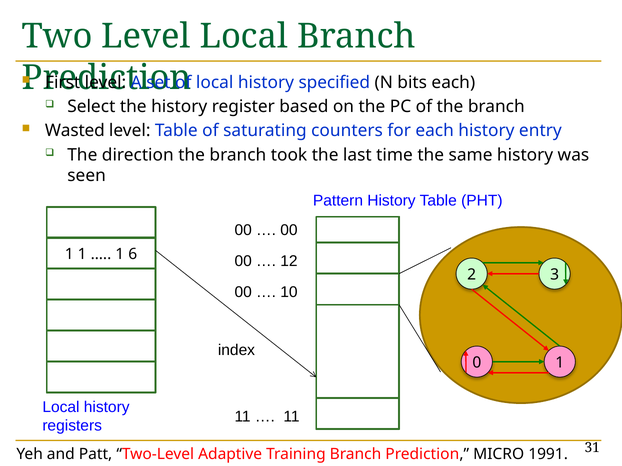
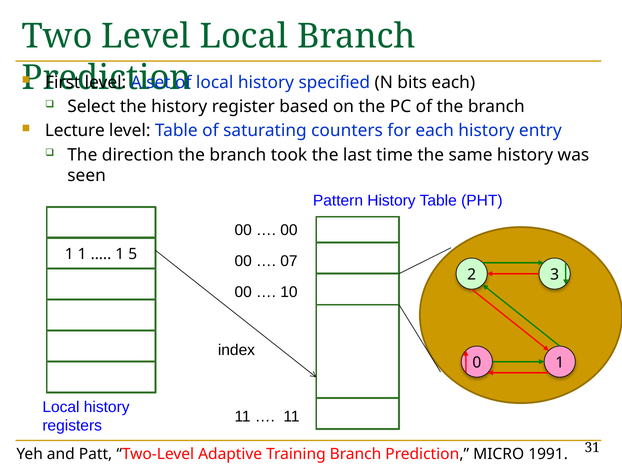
Wasted: Wasted -> Lecture (75, 131)
6: 6 -> 5 (133, 254)
12: 12 -> 07 (289, 261)
